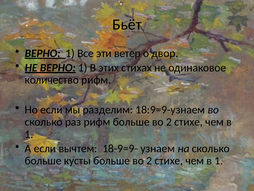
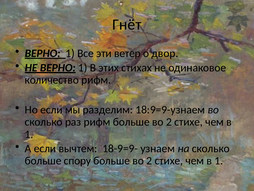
Бьёт: Бьёт -> Гнёт (127, 25)
кусты: кусты -> спору (77, 160)
